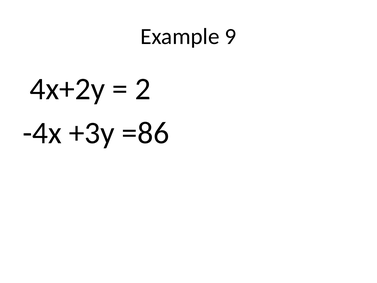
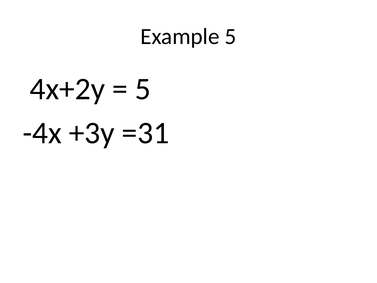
Example 9: 9 -> 5 (231, 36)
2: 2 -> 5 (143, 89)
=86: =86 -> =31 (145, 133)
